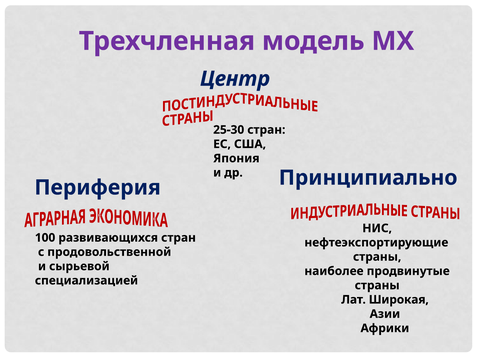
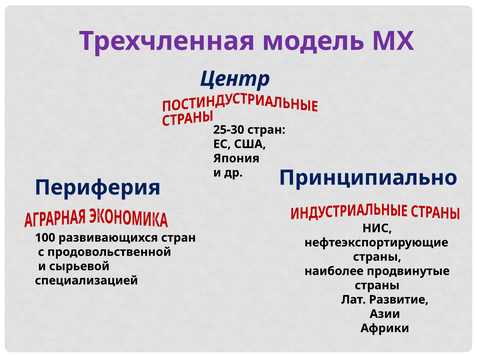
Широкая: Широкая -> Развитие (399, 300)
